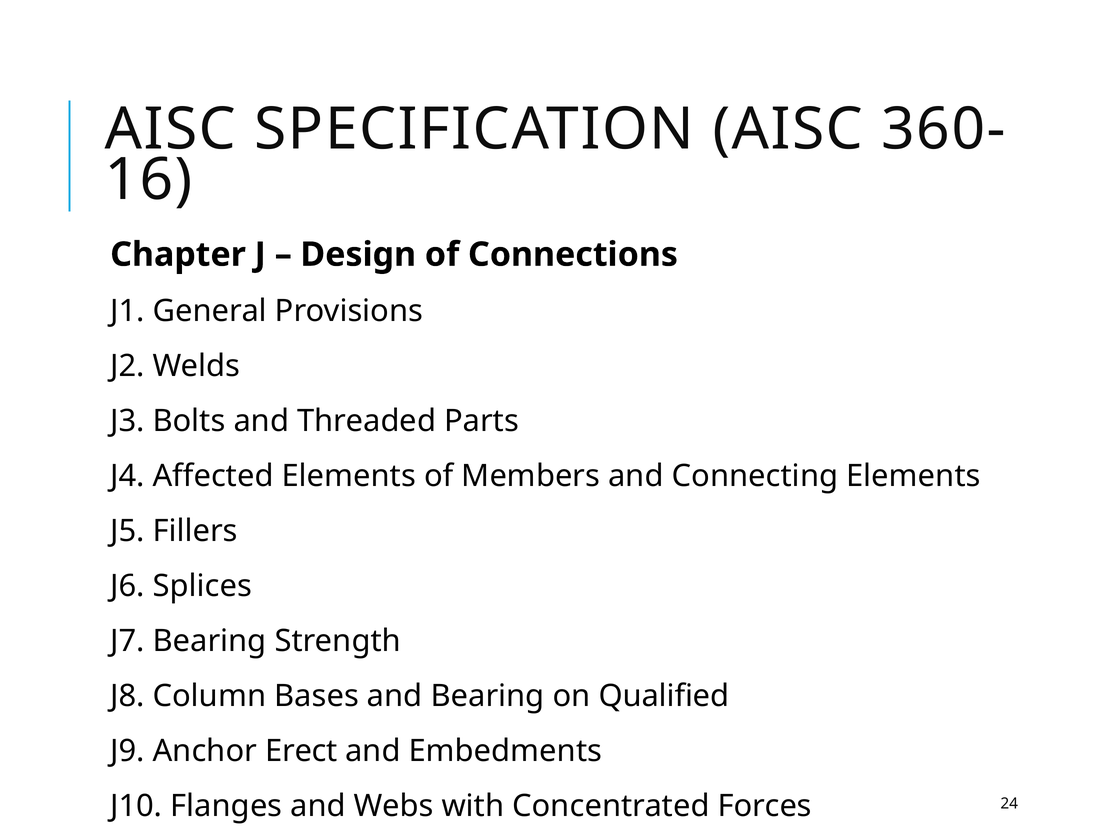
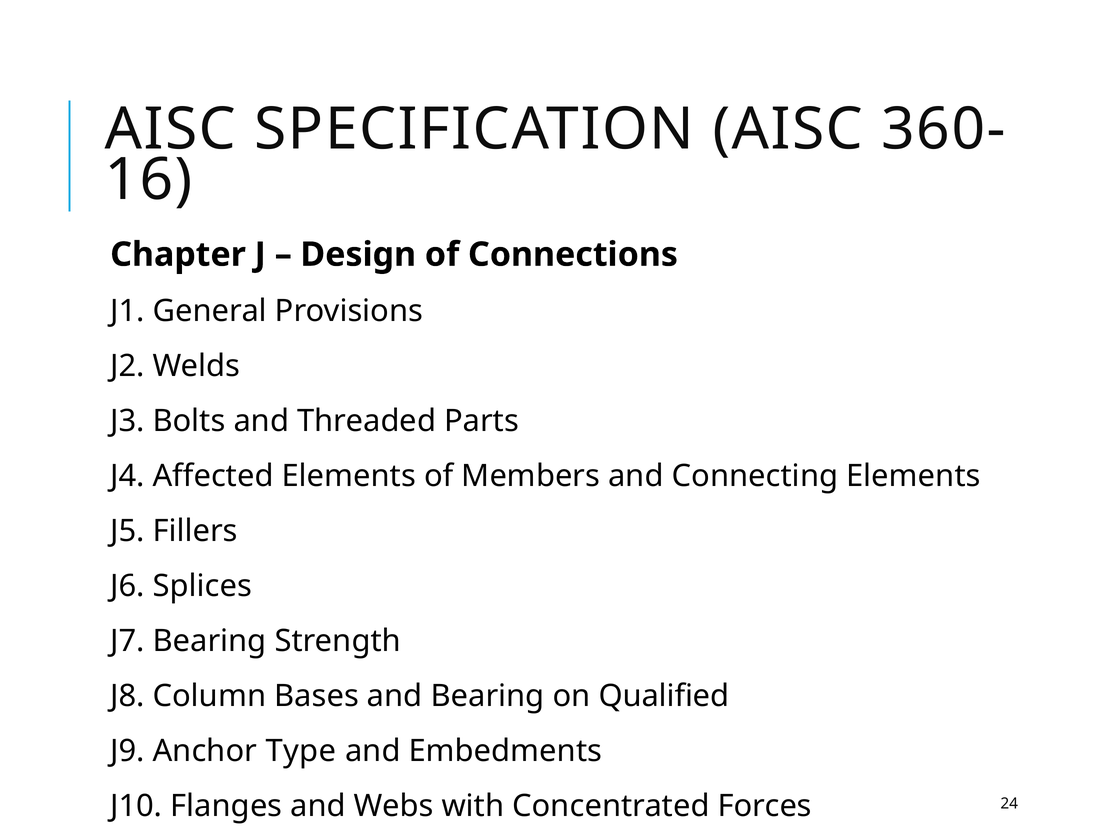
Erect: Erect -> Type (301, 752)
